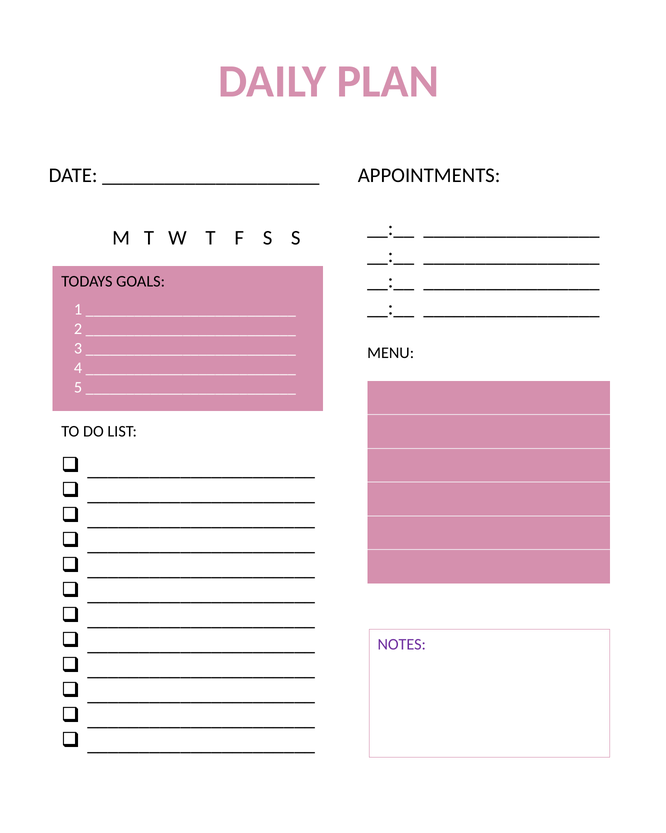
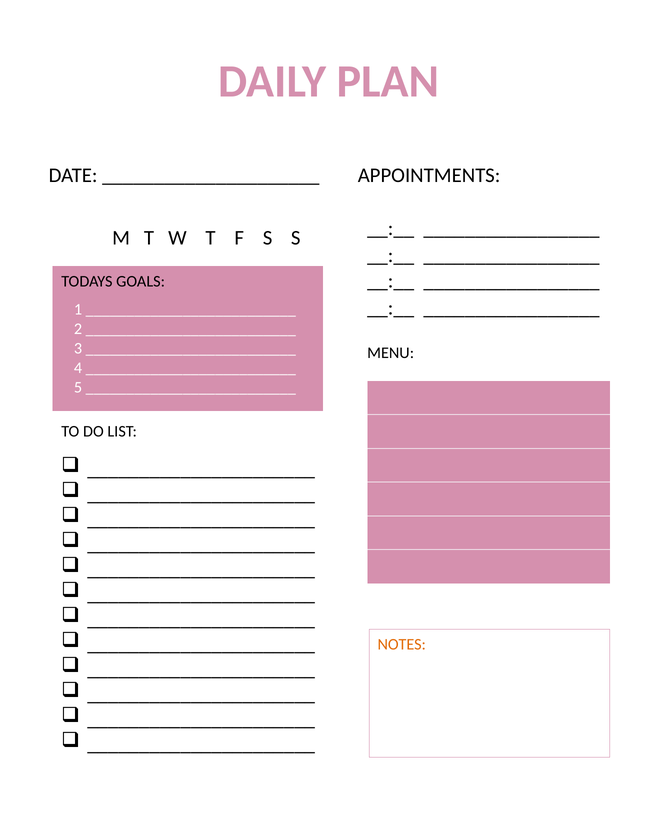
NOTES colour: purple -> orange (402, 644)
